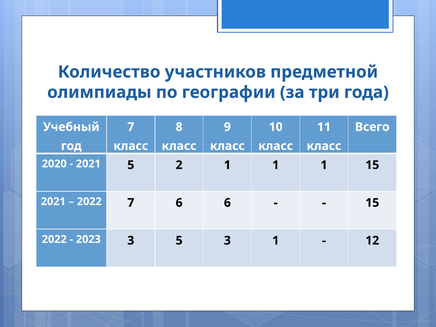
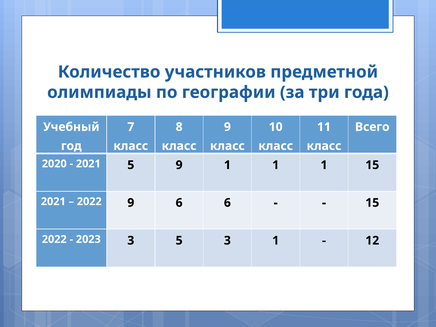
5 2: 2 -> 9 (179, 165)
2022 7: 7 -> 9 (131, 203)
